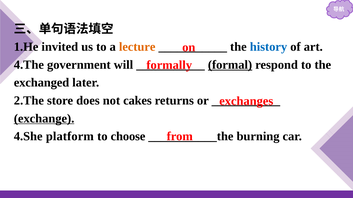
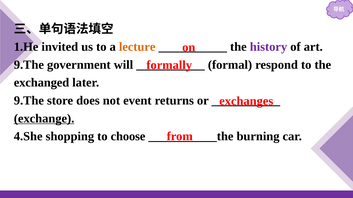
history colour: blue -> purple (269, 47)
4.The: 4.The -> 9.The (29, 65)
formal underline: present -> none (230, 65)
2.The: 2.The -> 9.The (29, 101)
cakes: cakes -> event (137, 101)
platform: platform -> shopping (70, 137)
